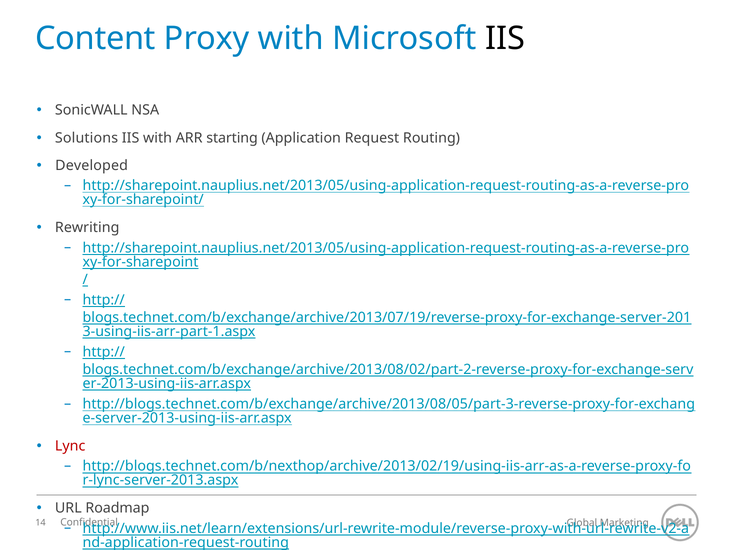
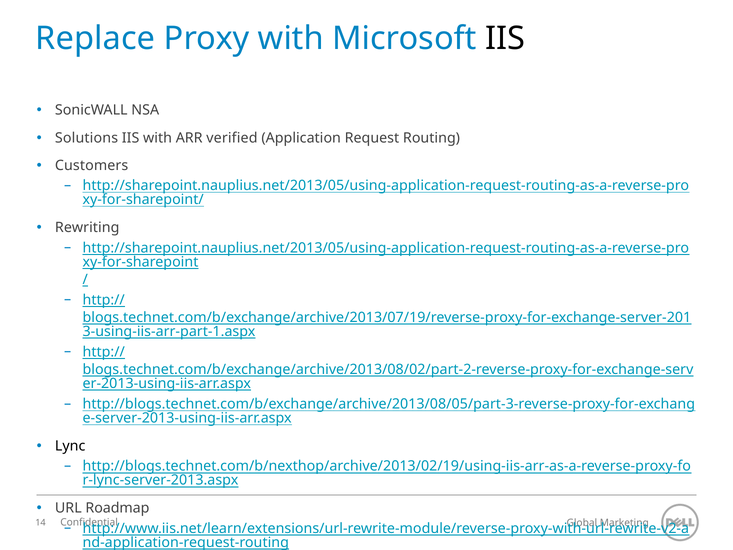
Content: Content -> Replace (95, 38)
starting: starting -> verified (232, 138)
Developed: Developed -> Customers (92, 165)
Lync colour: red -> black (70, 446)
